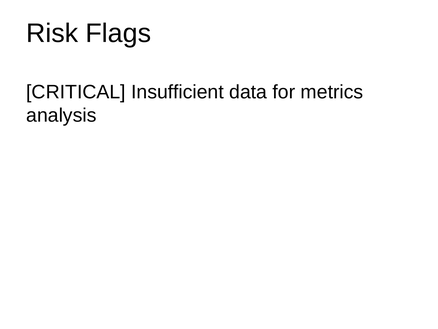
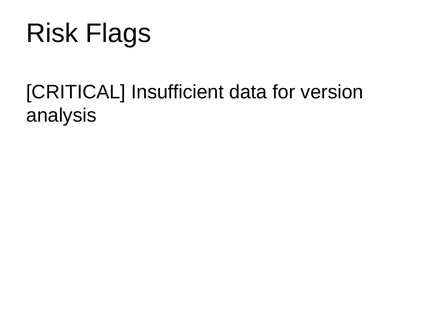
metrics: metrics -> version (332, 92)
